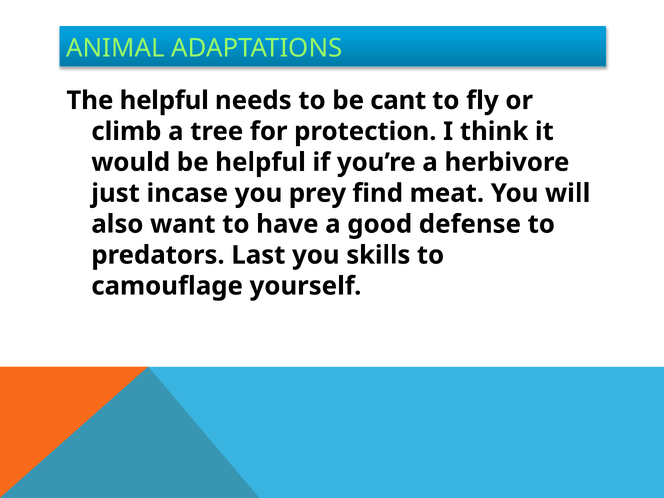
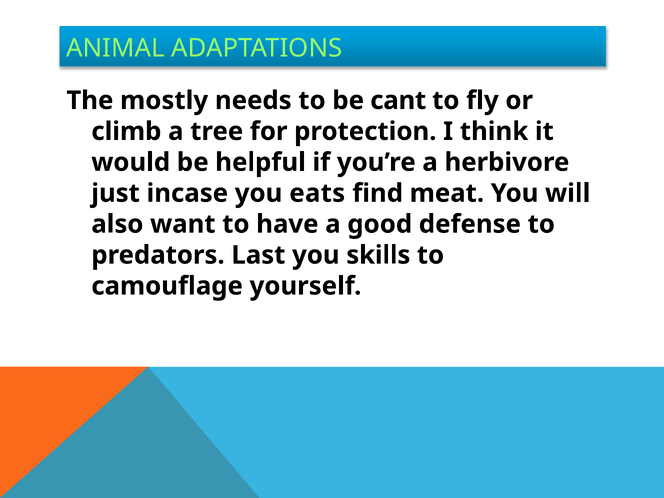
The helpful: helpful -> mostly (164, 100)
prey: prey -> eats (317, 193)
